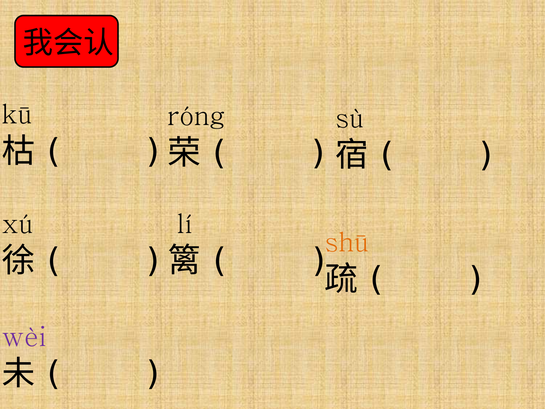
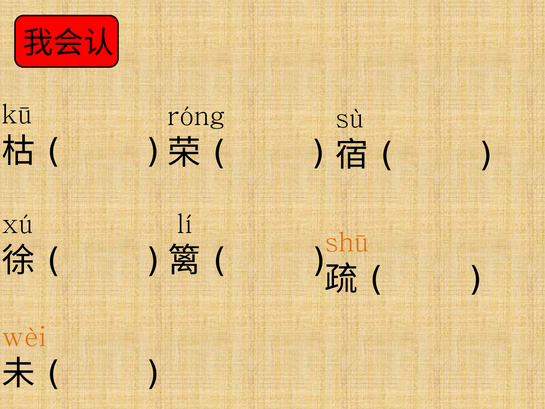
wèi colour: purple -> orange (24, 337)
